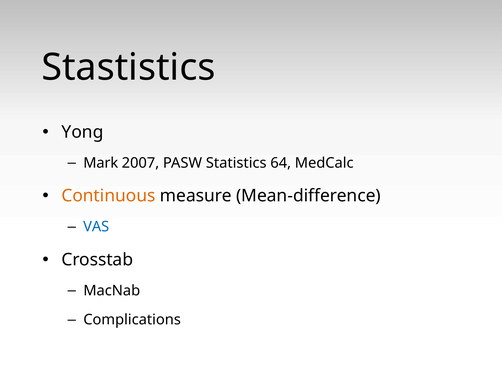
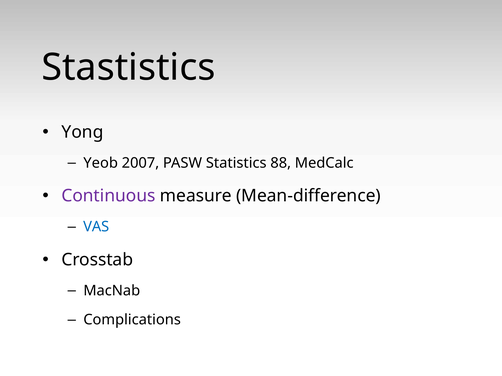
Mark: Mark -> Yeob (101, 163)
64: 64 -> 88 (281, 163)
Continuous colour: orange -> purple (108, 196)
